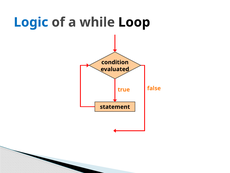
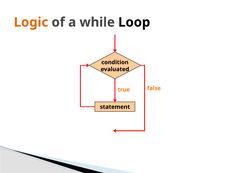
Logic colour: blue -> orange (31, 22)
